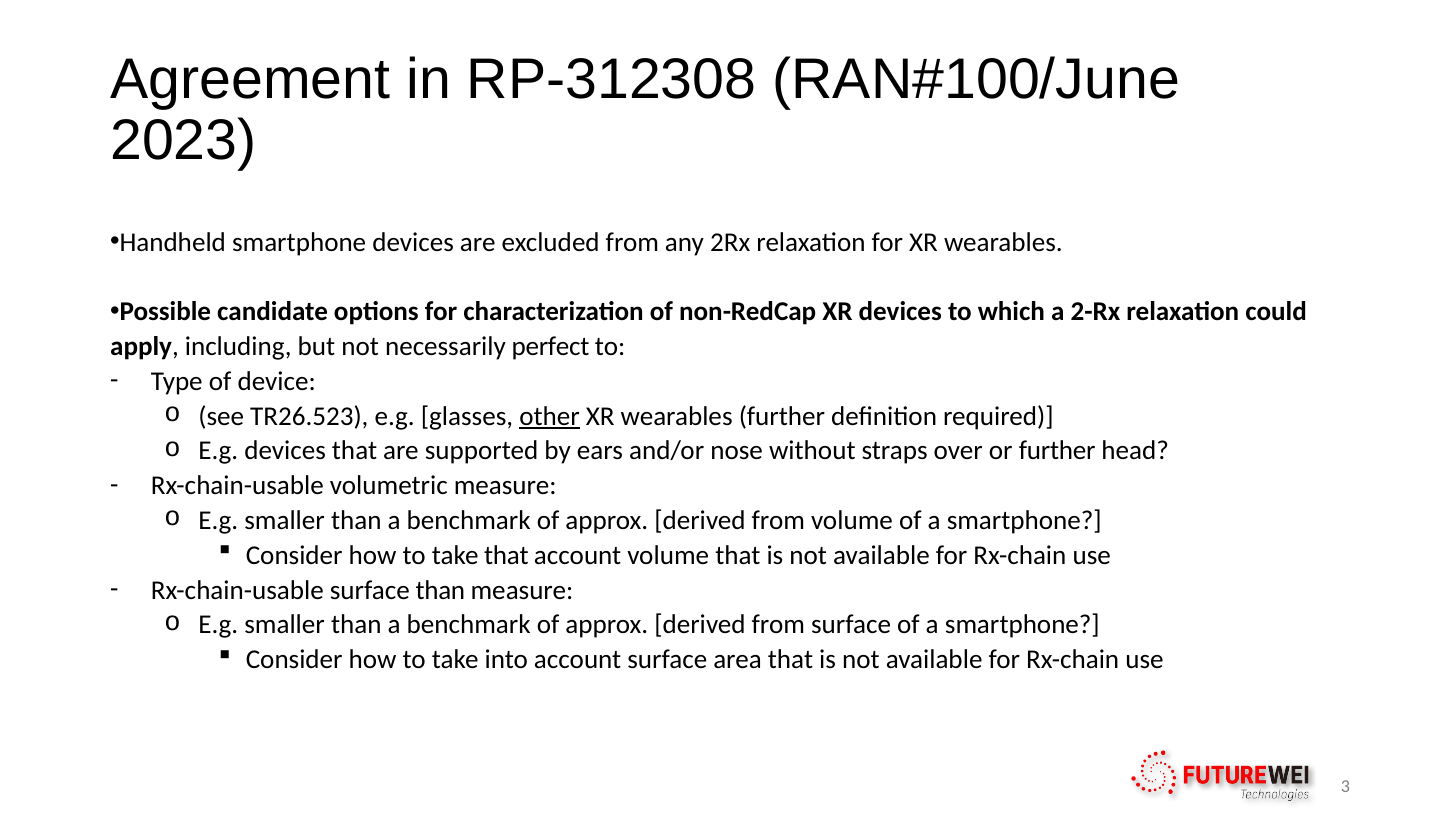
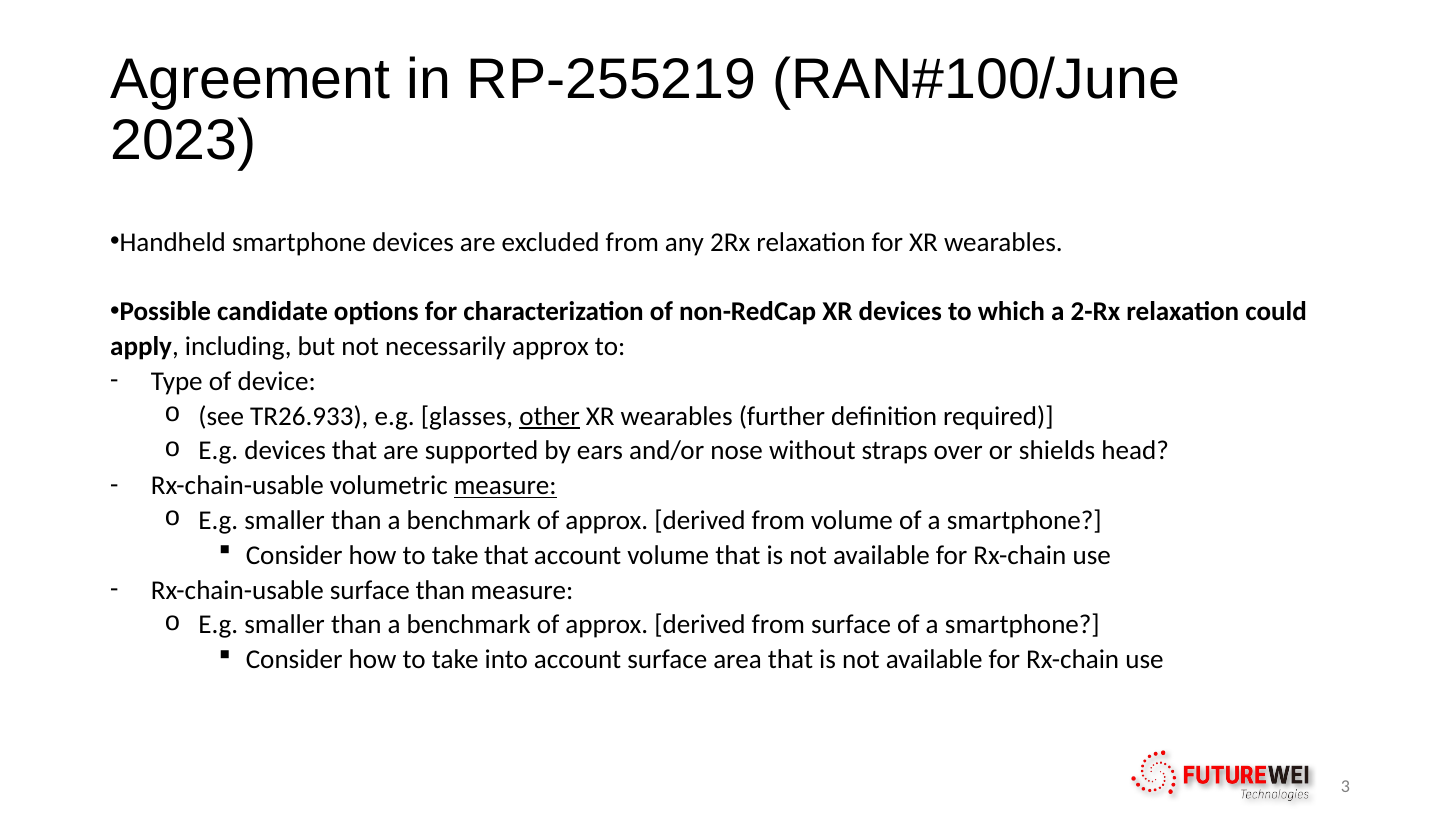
RP-312308: RP-312308 -> RP-255219 (612, 79)
necessarily perfect: perfect -> approx (550, 347)
TR26.523: TR26.523 -> TR26.933 (309, 416)
or further: further -> shields (1057, 451)
measure underline: none -> present (505, 486)
